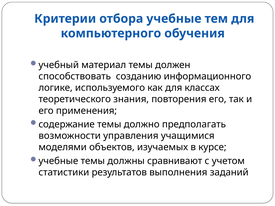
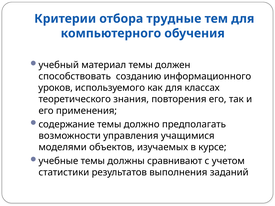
отбора учебные: учебные -> трудные (174, 19)
логике: логике -> уроков (56, 88)
